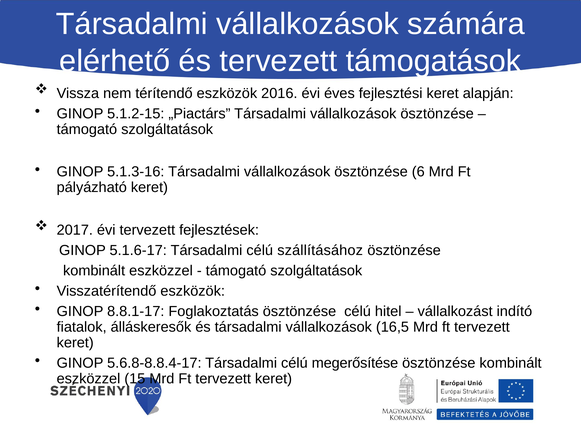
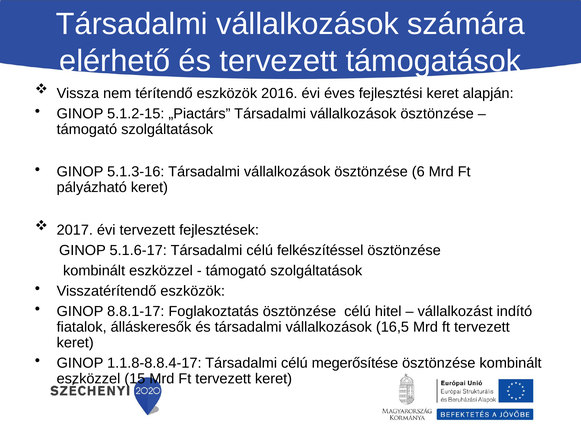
szállításához: szállításához -> felkészítéssel (320, 250)
5.6.8-8.8.4-17: 5.6.8-8.8.4-17 -> 1.1.8-8.8.4-17 (154, 363)
